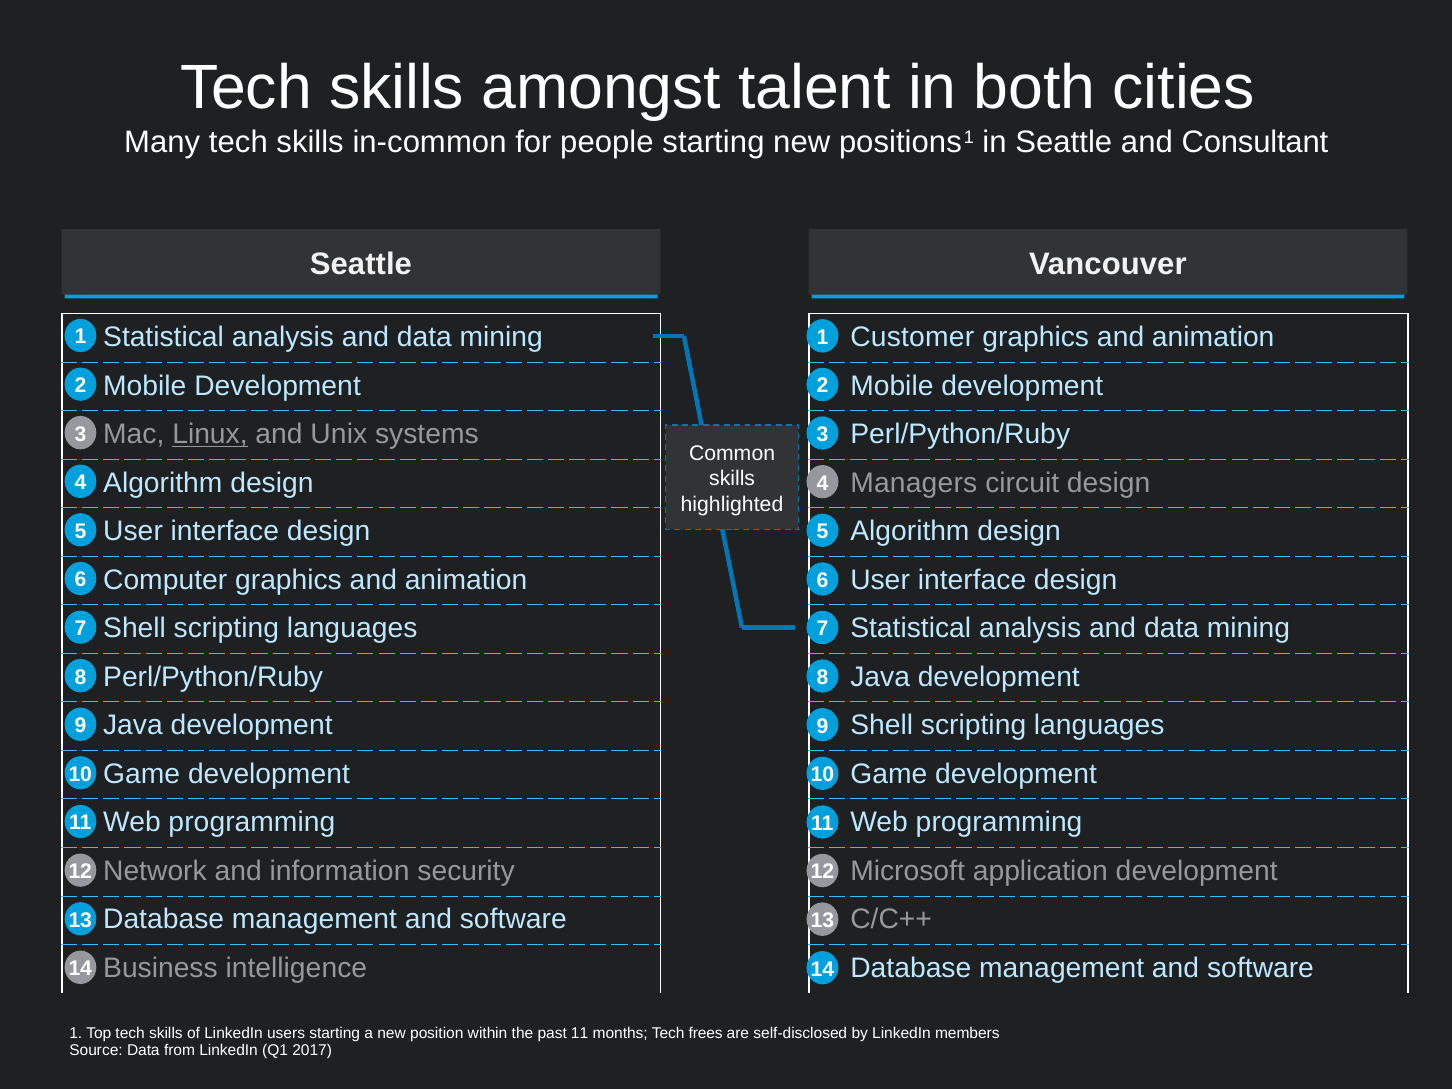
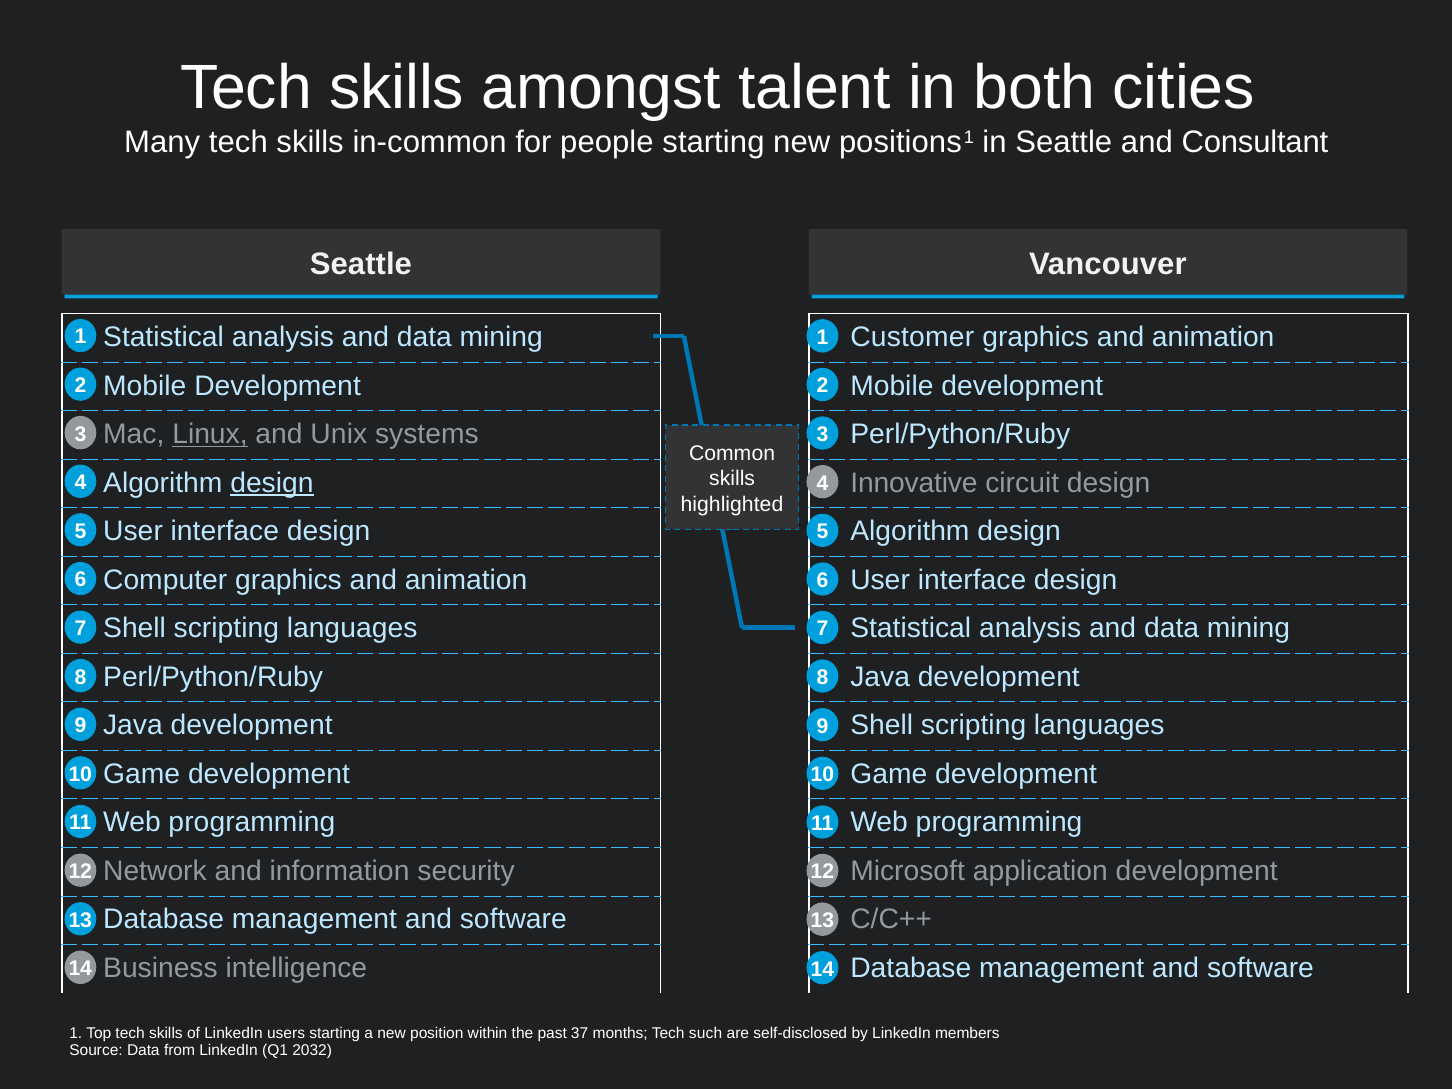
design underline: none -> present (272, 483)
Managers: Managers -> Innovative (914, 483)
past 11: 11 -> 37 (580, 1033)
frees: frees -> such (706, 1033)
2017: 2017 -> 2032 (312, 1050)
